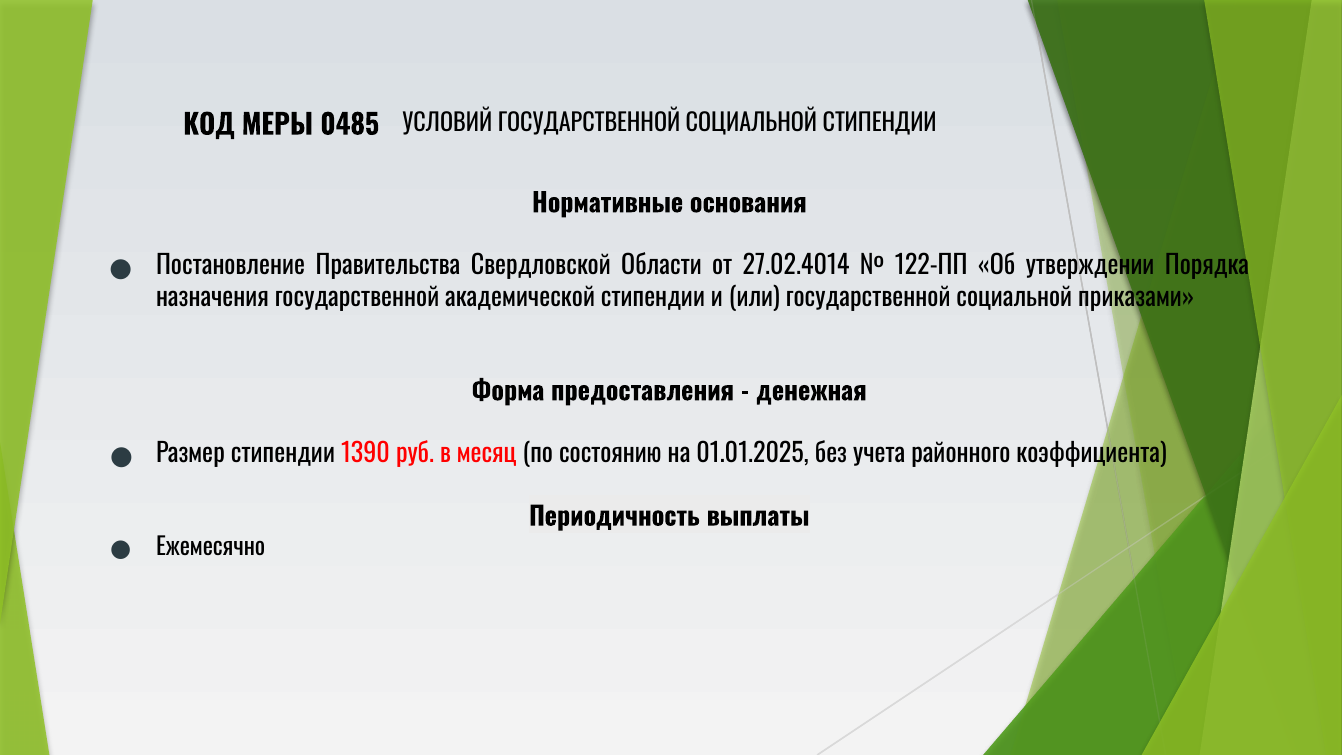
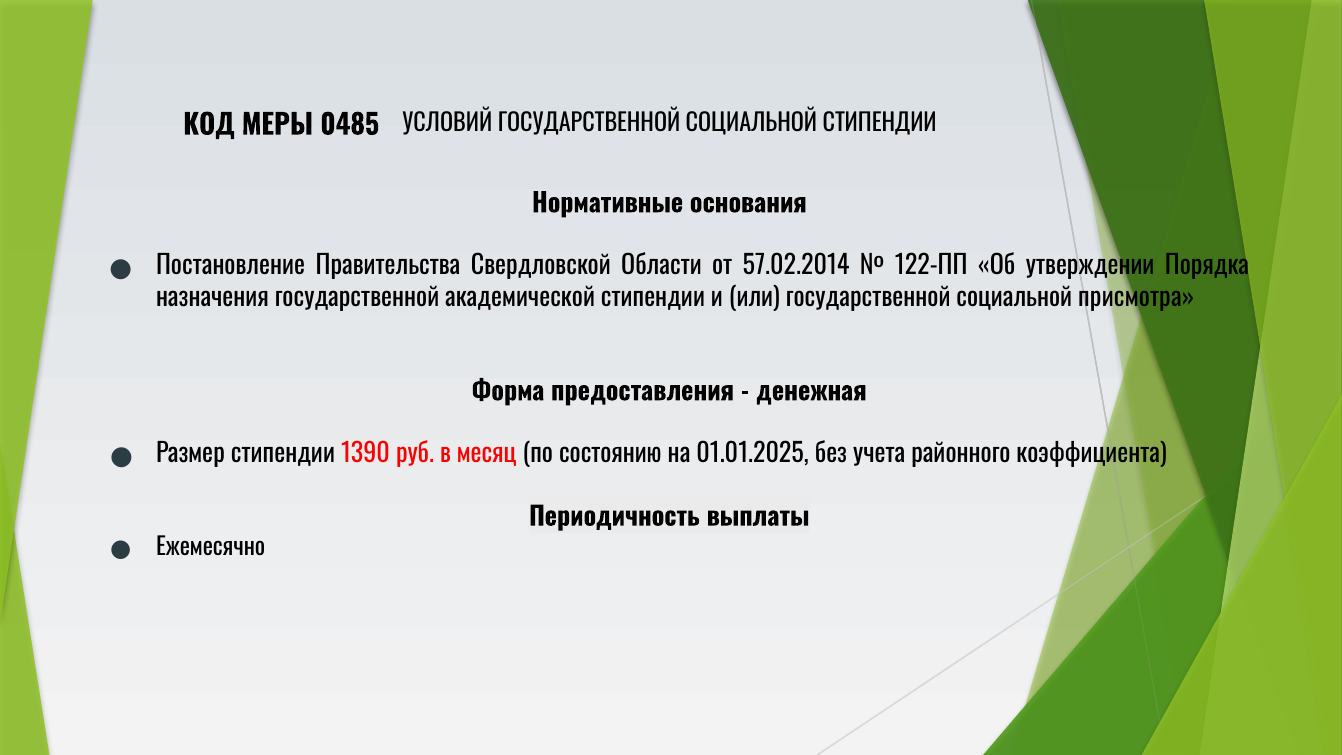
27.02.4014: 27.02.4014 -> 57.02.2014 (796, 266)
приказами: приказами -> присмотра (1136, 298)
